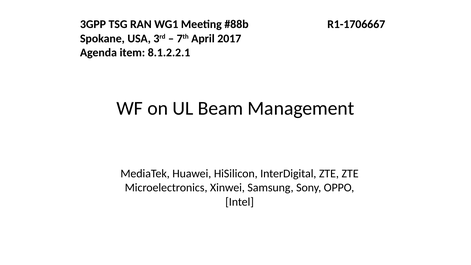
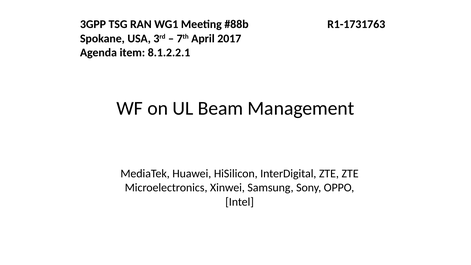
R1-1706667: R1-1706667 -> R1-1731763 (356, 24)
